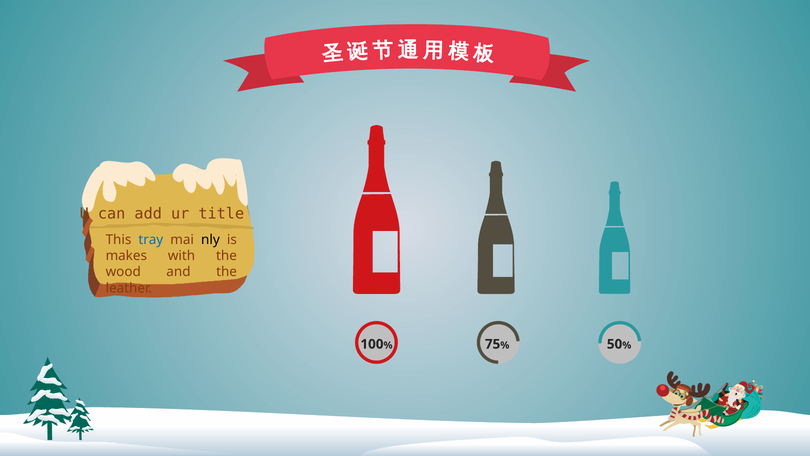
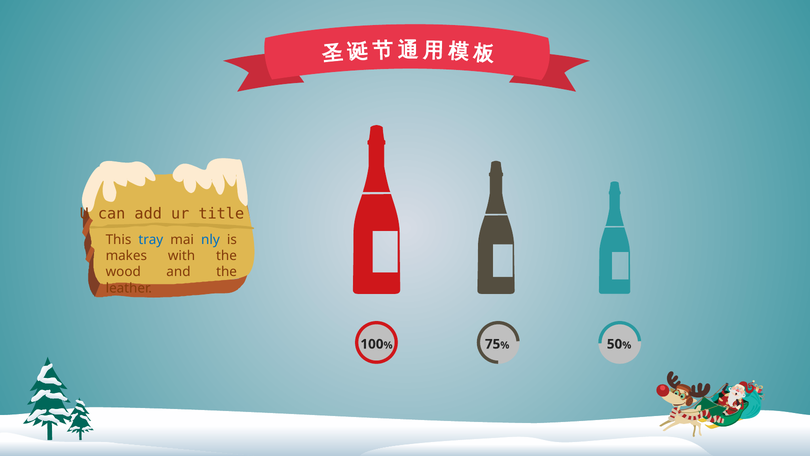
nly colour: black -> blue (210, 239)
